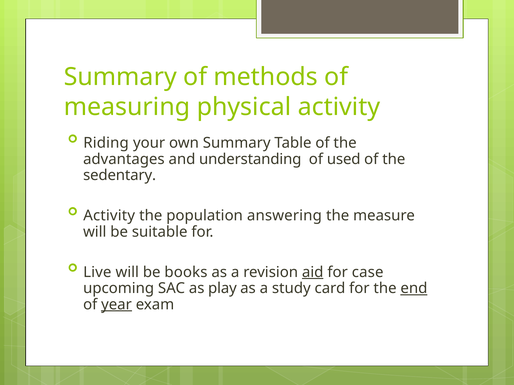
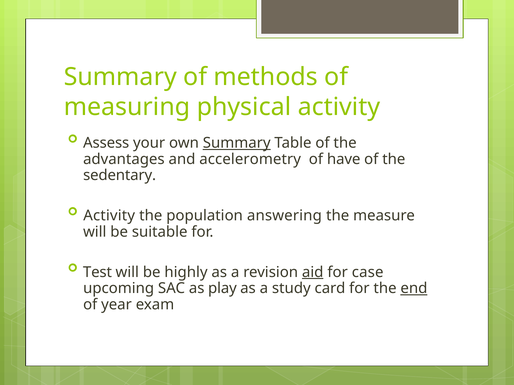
Riding: Riding -> Assess (106, 143)
Summary underline: none -> present (237, 143)
understanding: understanding -> accelerometry (250, 159)
used: used -> have (344, 159)
Live: Live -> Test (97, 272)
books: books -> highly (186, 272)
year underline: present -> none (116, 305)
